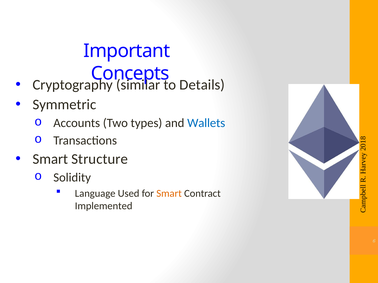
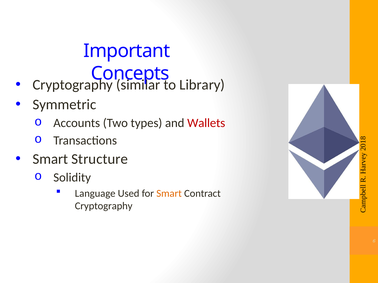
Details: Details -> Library (202, 85)
Wallets colour: blue -> red (206, 123)
Implemented: Implemented -> Cryptography (104, 206)
